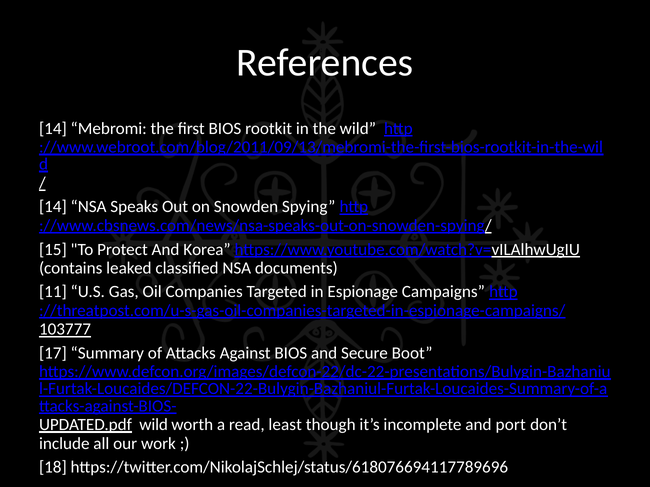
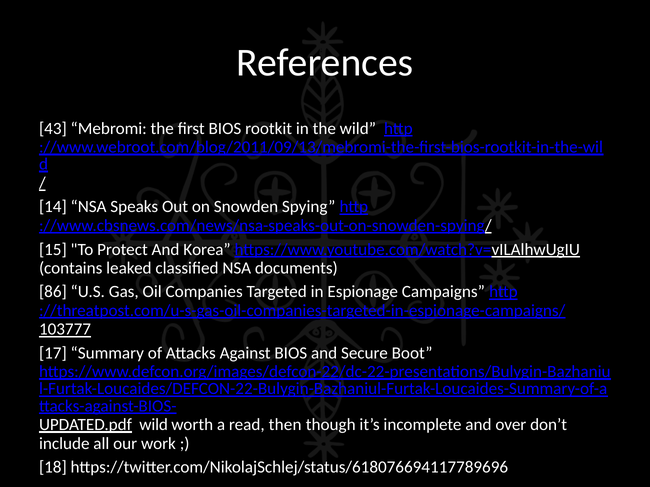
14: 14 -> 43 (53, 128)
11: 11 -> 86 (53, 292)
least: least -> then (285, 425)
port: port -> over (511, 425)
